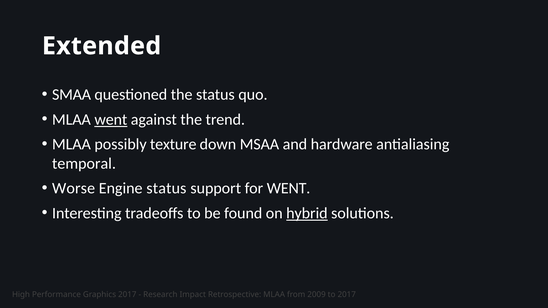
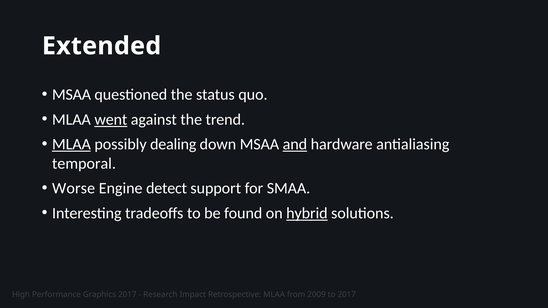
SMAA: SMAA -> MSAA (72, 95)
MLAA underline: none -> present (71, 144)
texture: texture -> dealing (173, 144)
and underline: none -> present (295, 144)
Engine status: status -> detect (167, 188)
for WENT: WENT -> SMAA (289, 188)
